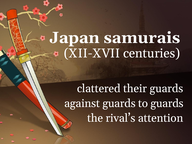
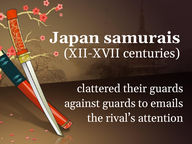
to guards: guards -> emails (167, 103)
